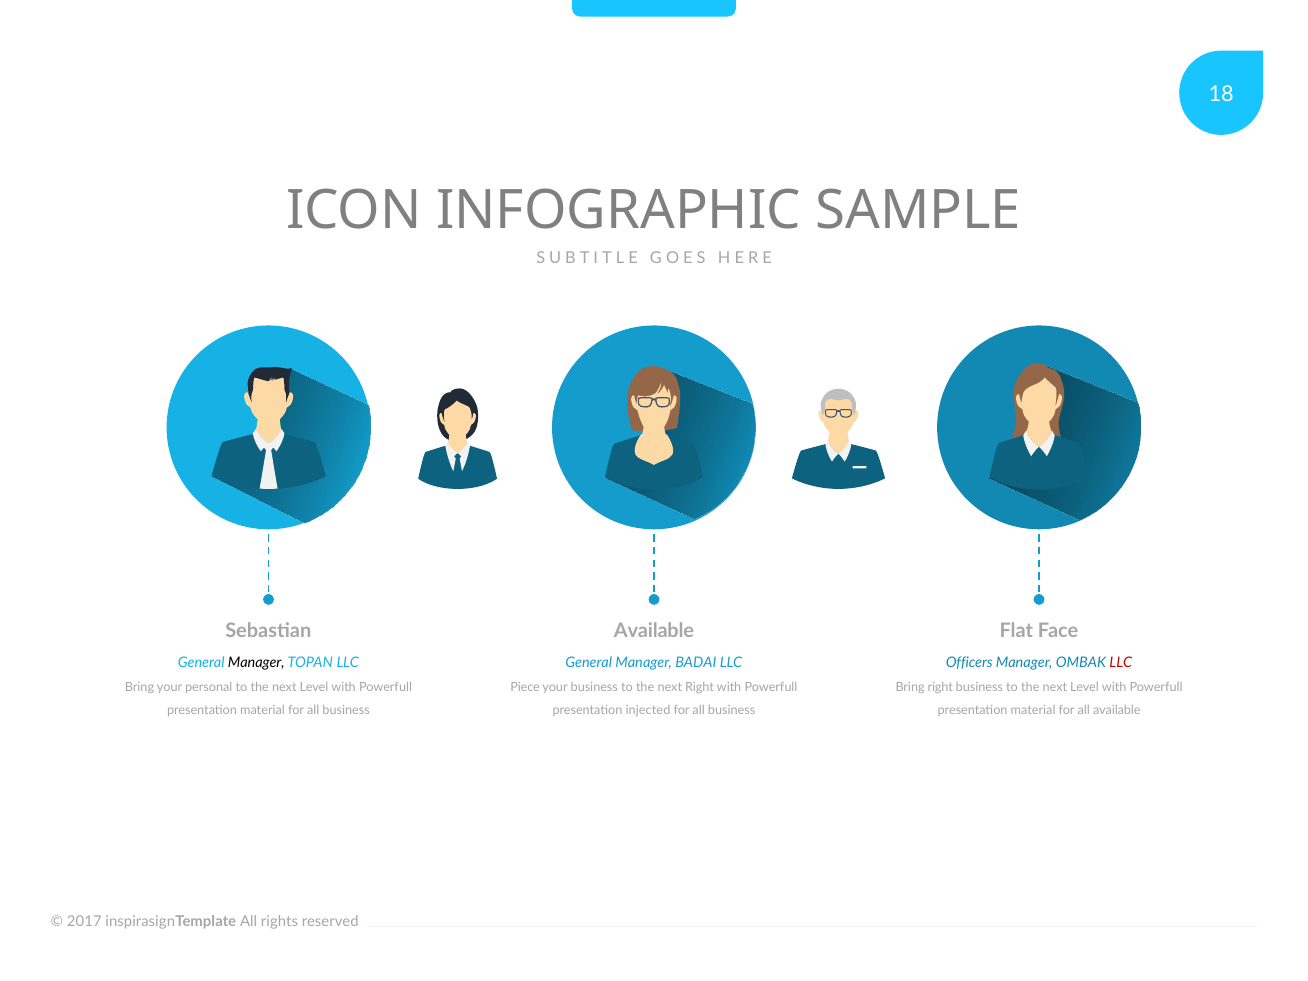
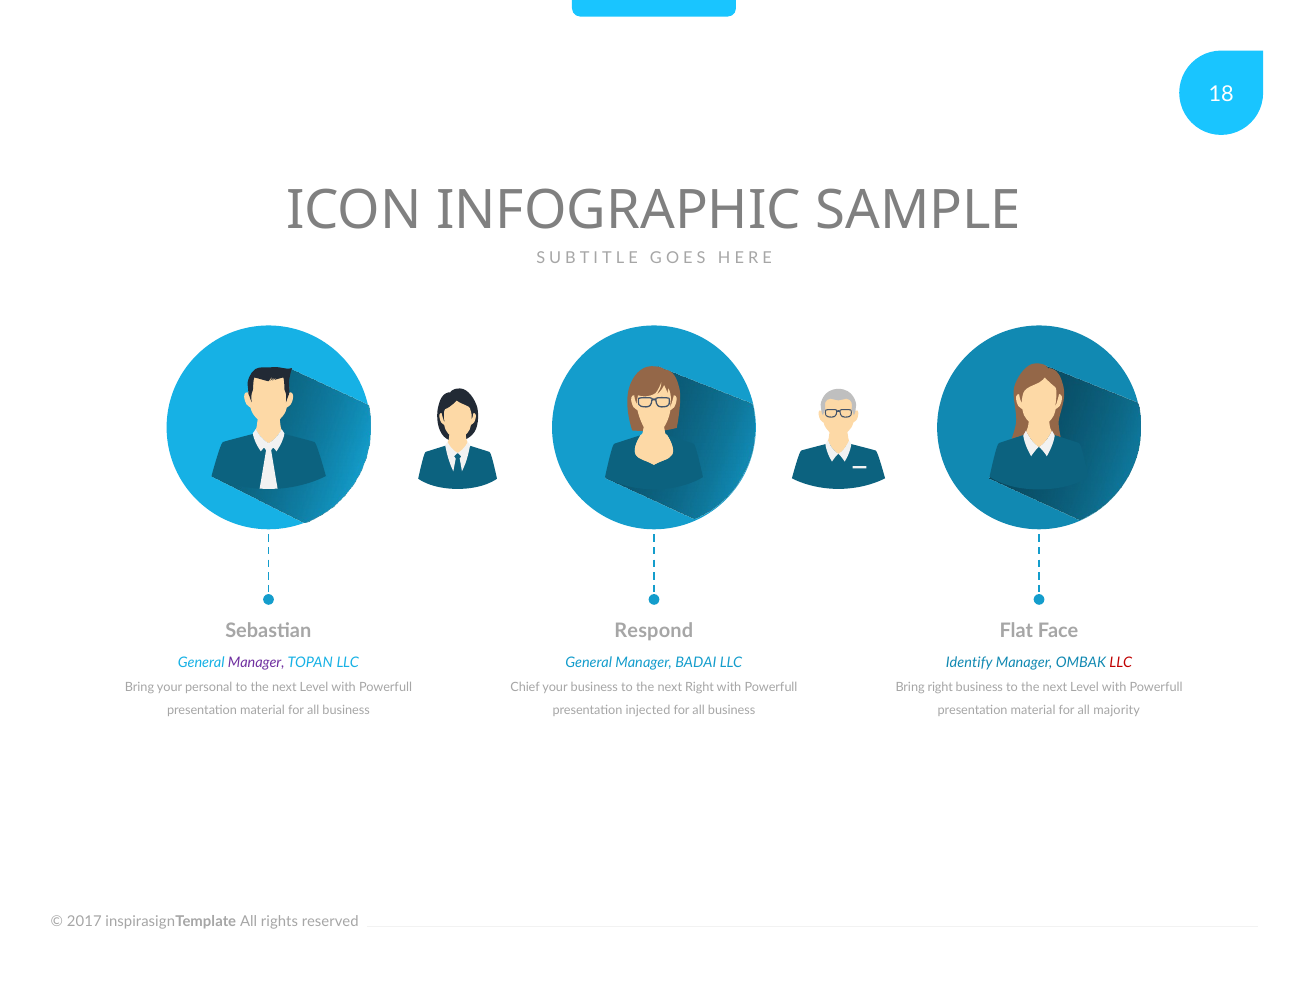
Available: Available -> Respond (654, 631)
Manager colour: black -> purple (256, 663)
Officers: Officers -> Identify (969, 663)
Piece: Piece -> Chief (525, 687)
all available: available -> majority (1117, 710)
